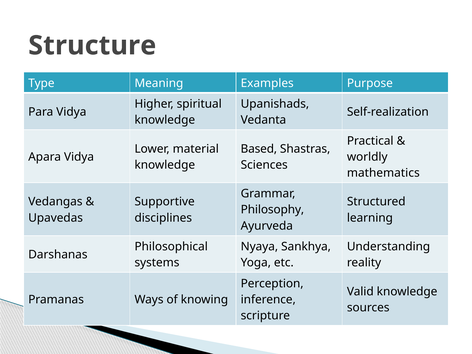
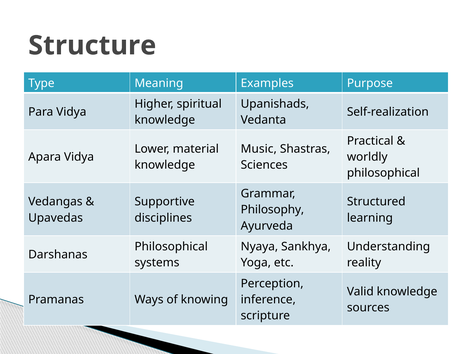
Based: Based -> Music (259, 149)
mathematics: mathematics -> philosophical (383, 173)
